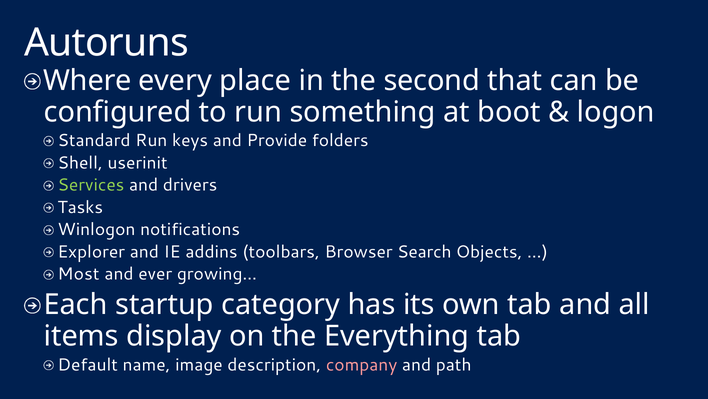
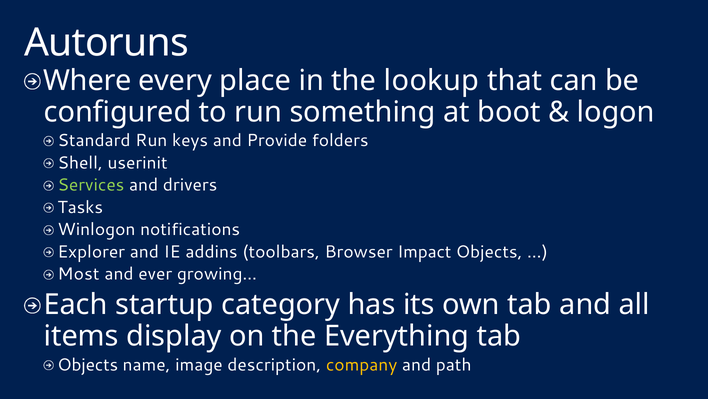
second: second -> lookup (431, 80)
Search: Search -> Impact (424, 251)
Default: Default -> Objects (88, 364)
company colour: pink -> yellow (362, 364)
